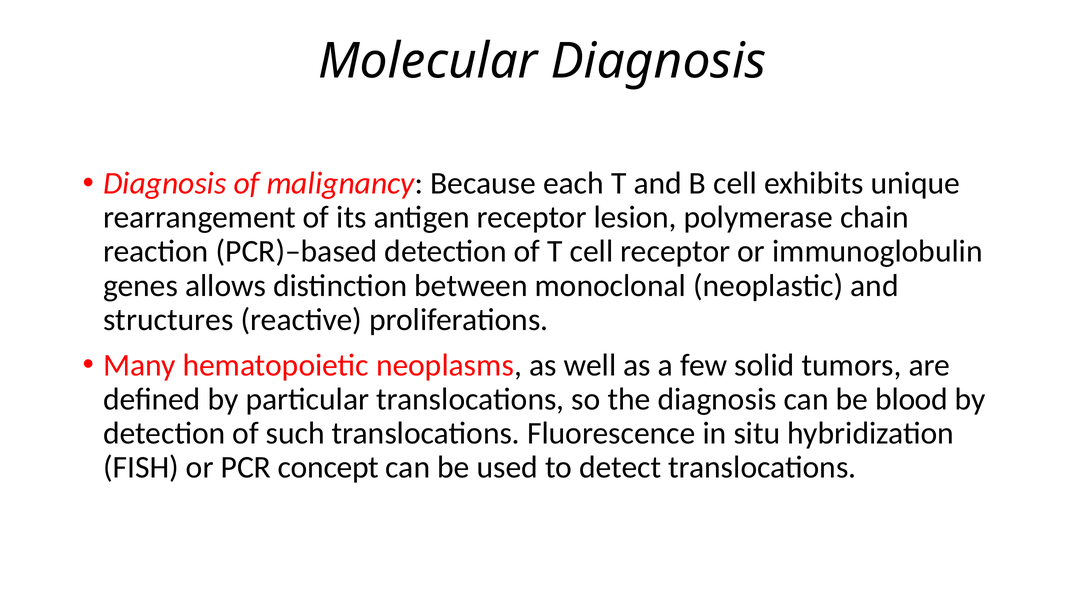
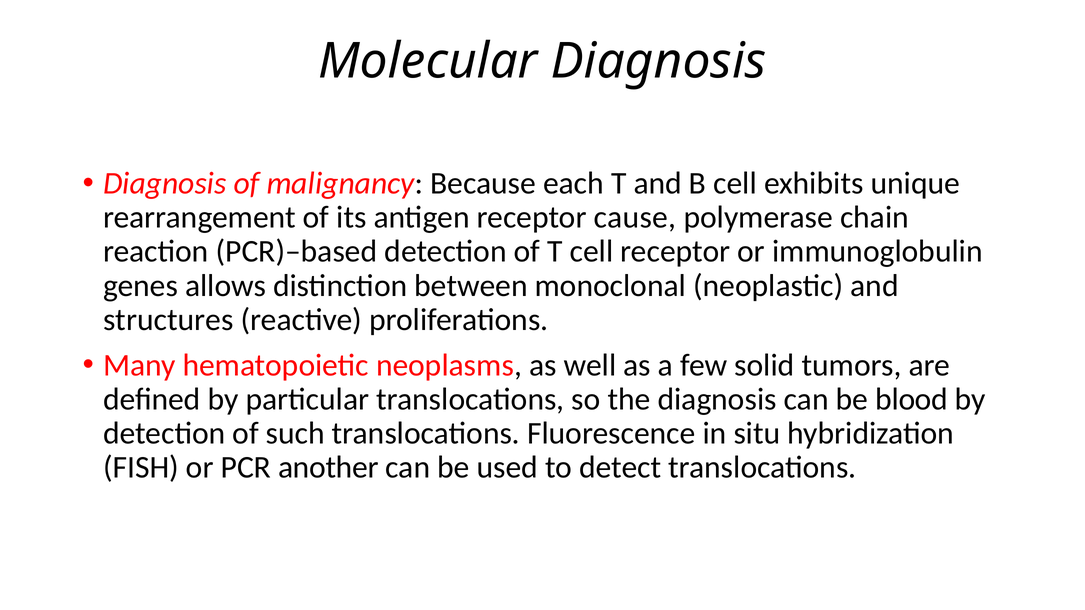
lesion: lesion -> cause (635, 217)
concept: concept -> another (328, 468)
